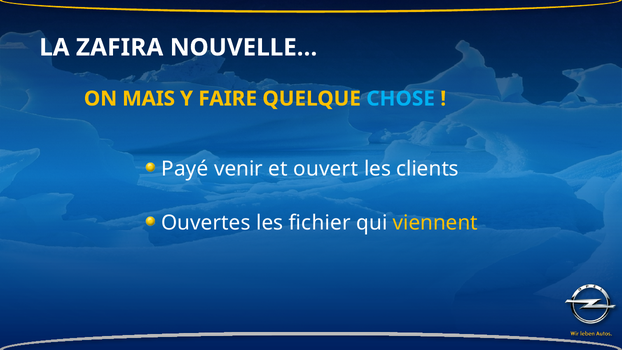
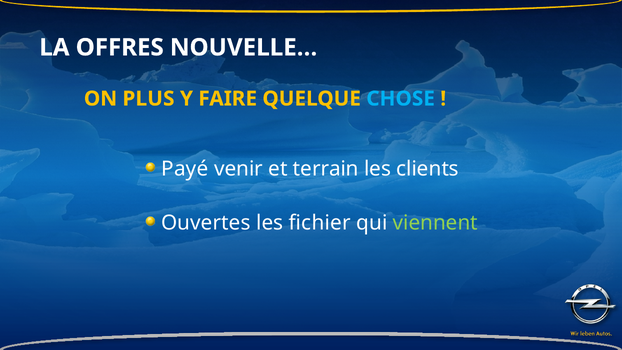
ZAFIRA: ZAFIRA -> OFFRES (120, 47)
MAIS: MAIS -> PLUS (148, 99)
ouvert: ouvert -> terrain (326, 169)
viennent colour: yellow -> light green (435, 223)
